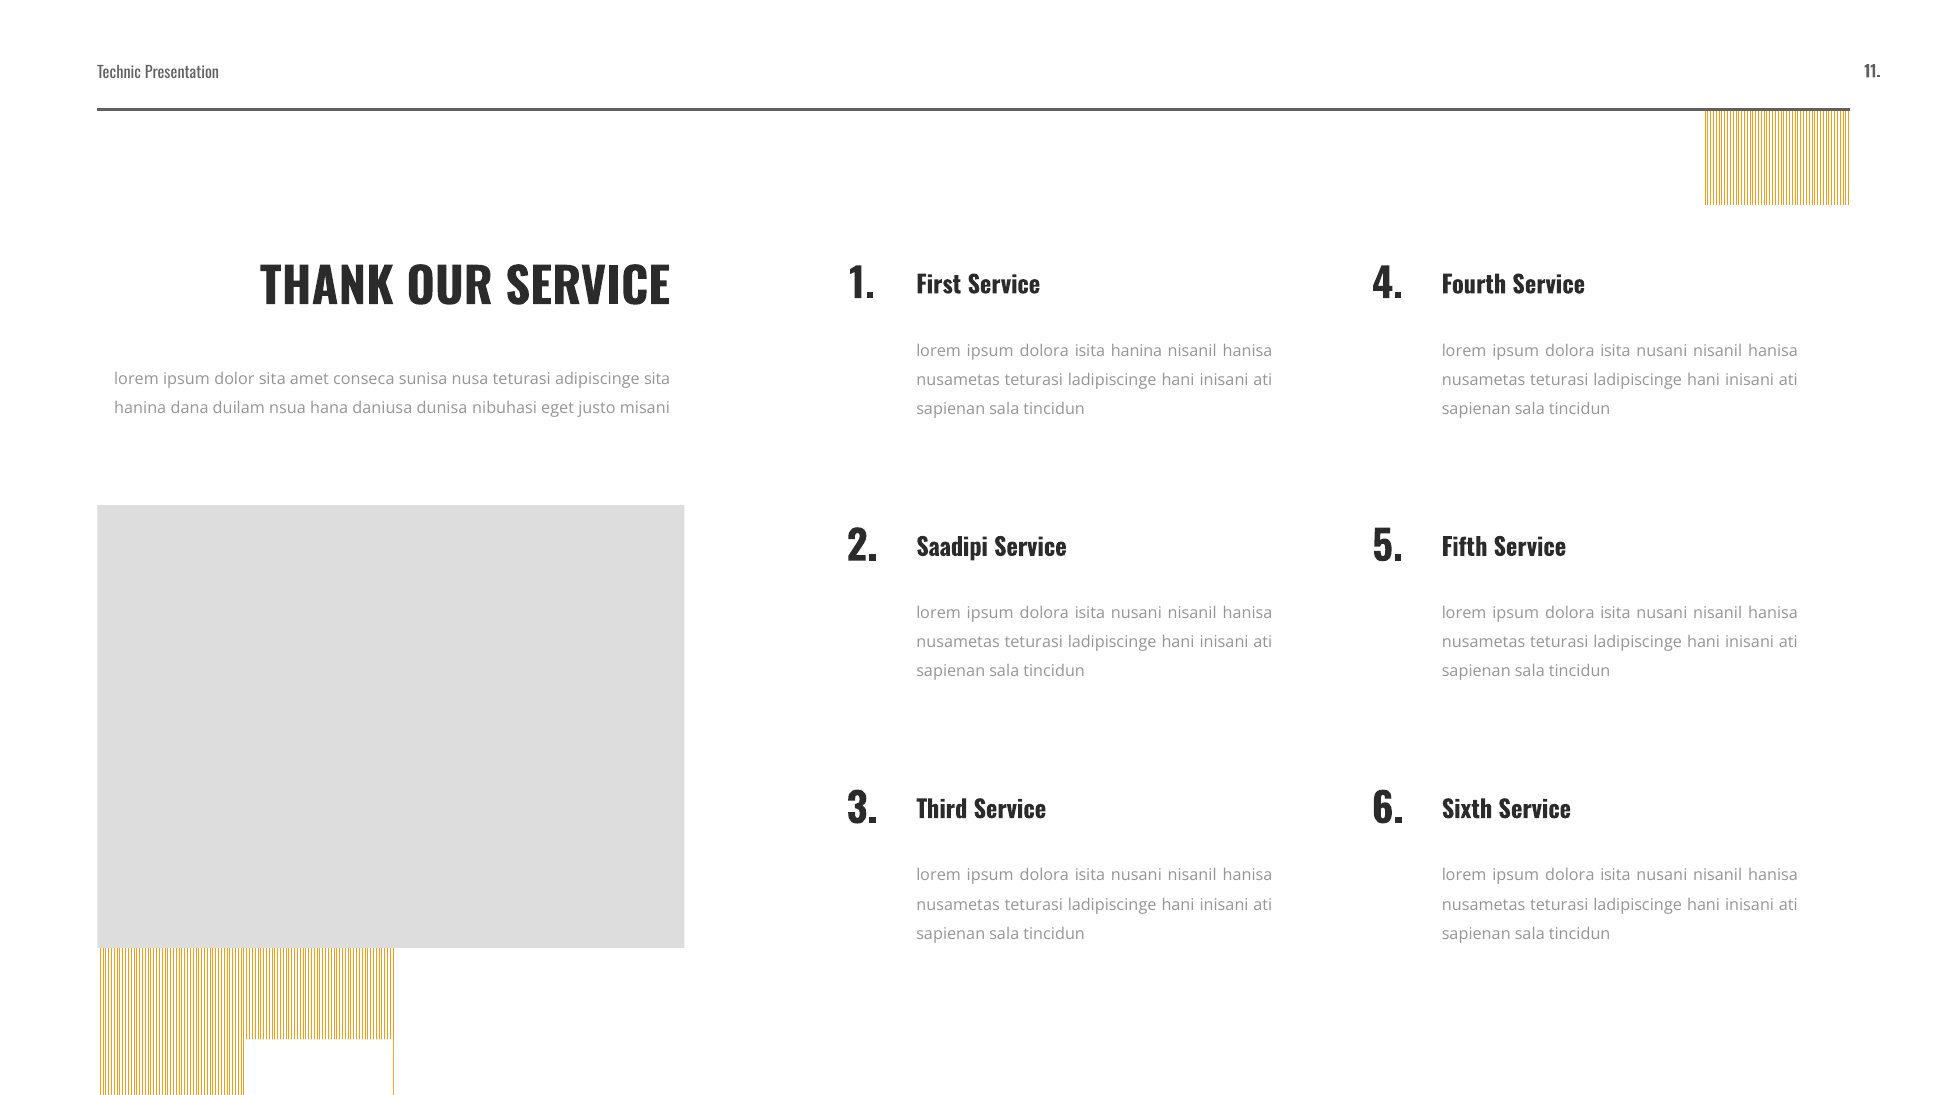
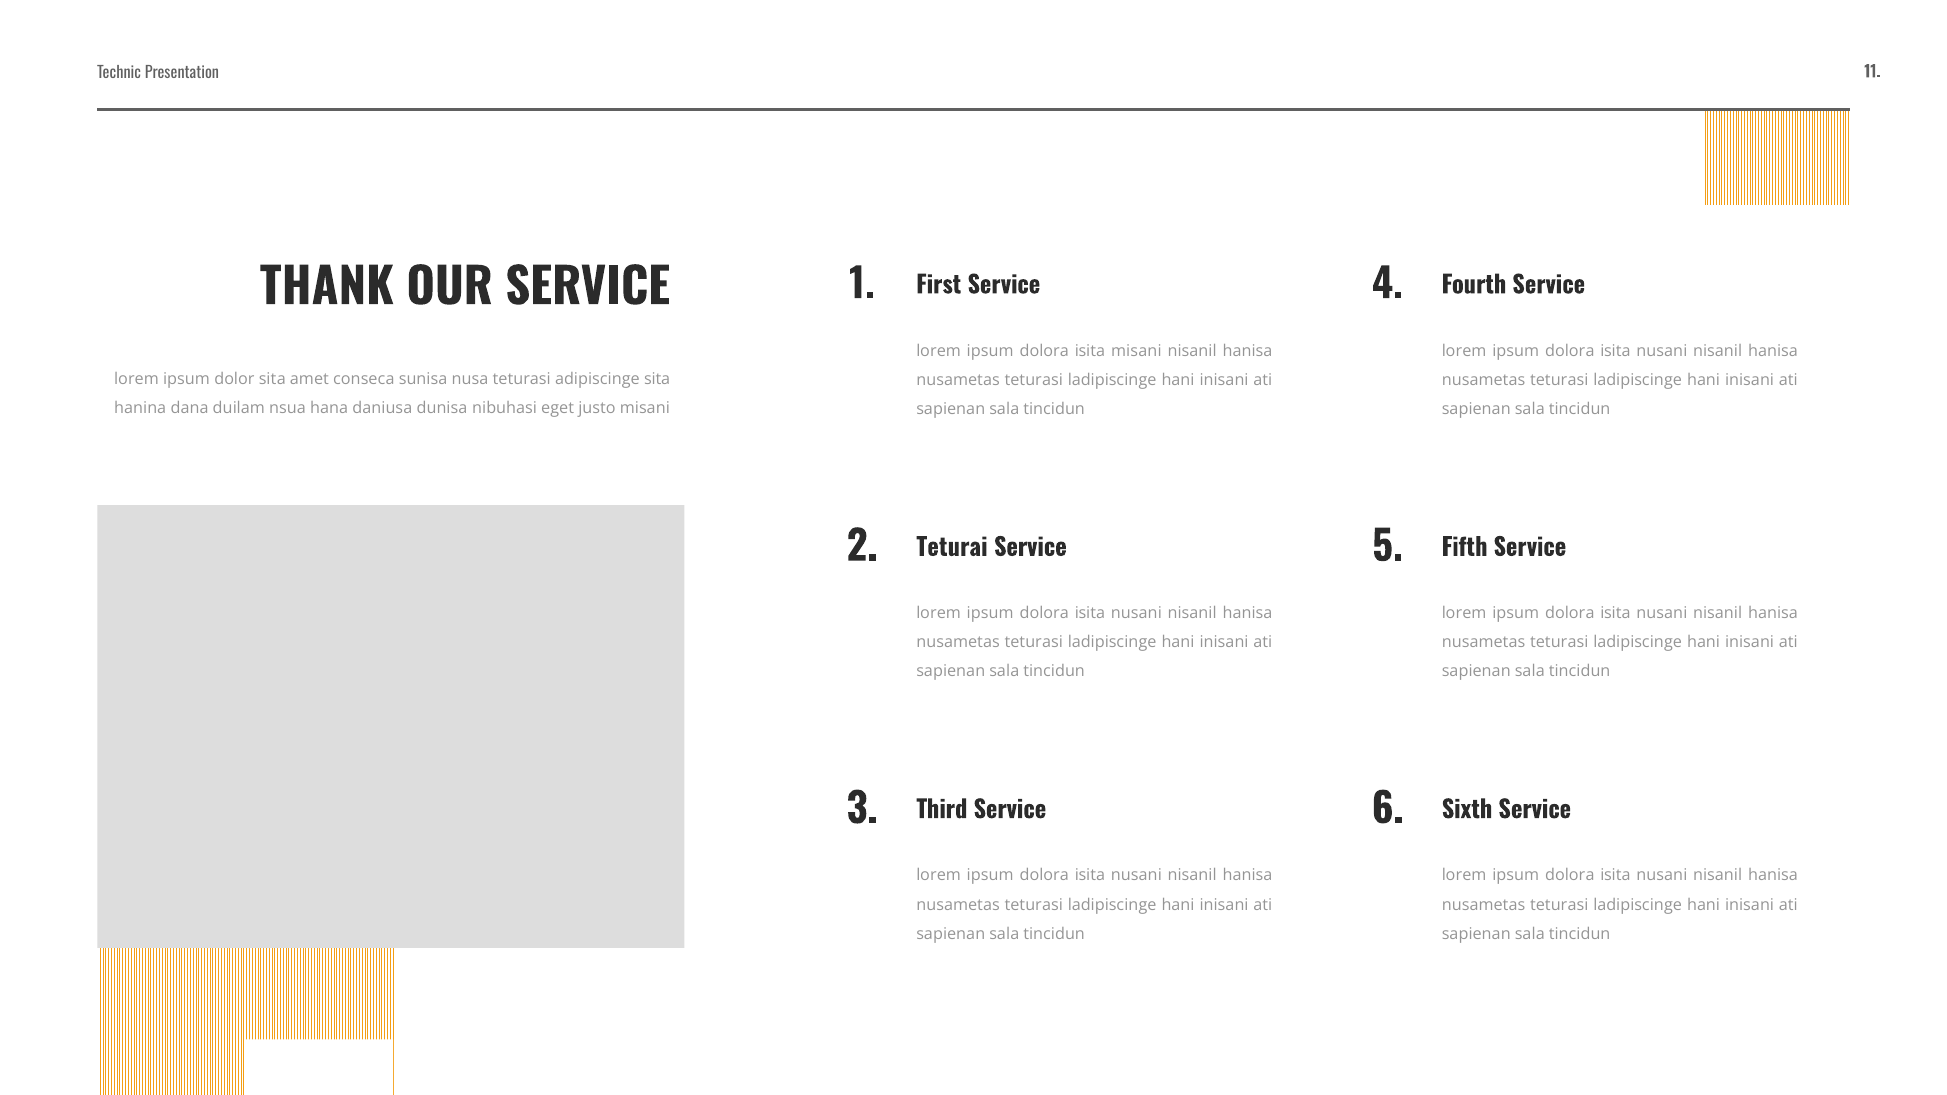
isita hanina: hanina -> misani (1136, 351)
Saadipi: Saadipi -> Teturai (952, 548)
